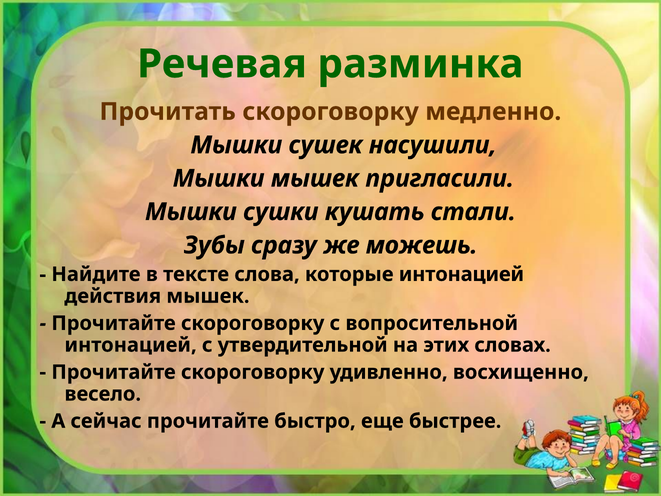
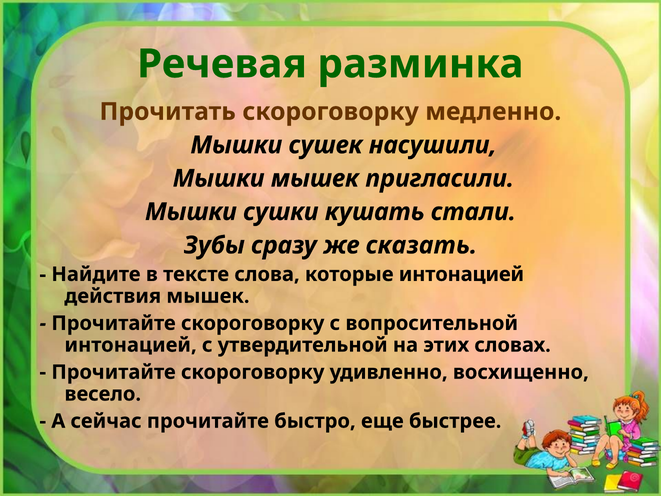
можешь: можешь -> сказать (421, 245)
